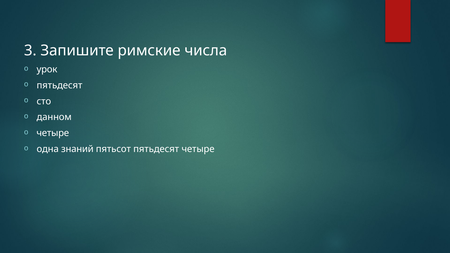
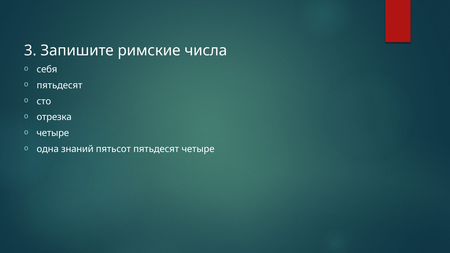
урок: урок -> себя (47, 69)
данном: данном -> отрезка (54, 117)
